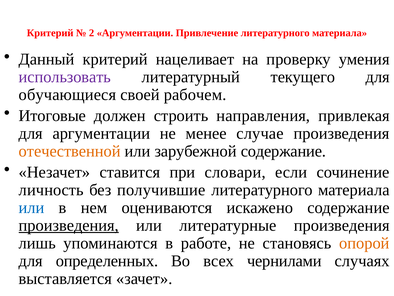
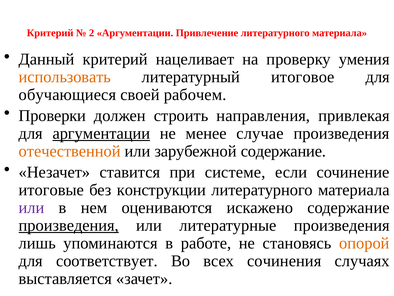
использовать colour: purple -> orange (65, 77)
текущего: текущего -> итоговое (303, 77)
Итоговые: Итоговые -> Проверки (52, 115)
аргументации underline: none -> present (101, 133)
словари: словари -> системе (235, 172)
личность: личность -> итоговые (51, 190)
получившие: получившие -> конструкции (161, 190)
или colour: blue -> purple (32, 207)
определенных: определенных -> соответствует (107, 260)
чернилами: чернилами -> сочинения (284, 260)
